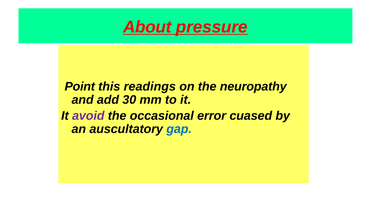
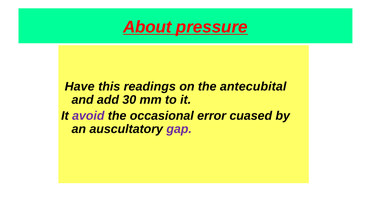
Point: Point -> Have (80, 86)
neuropathy: neuropathy -> antecubital (253, 86)
gap colour: blue -> purple (179, 129)
